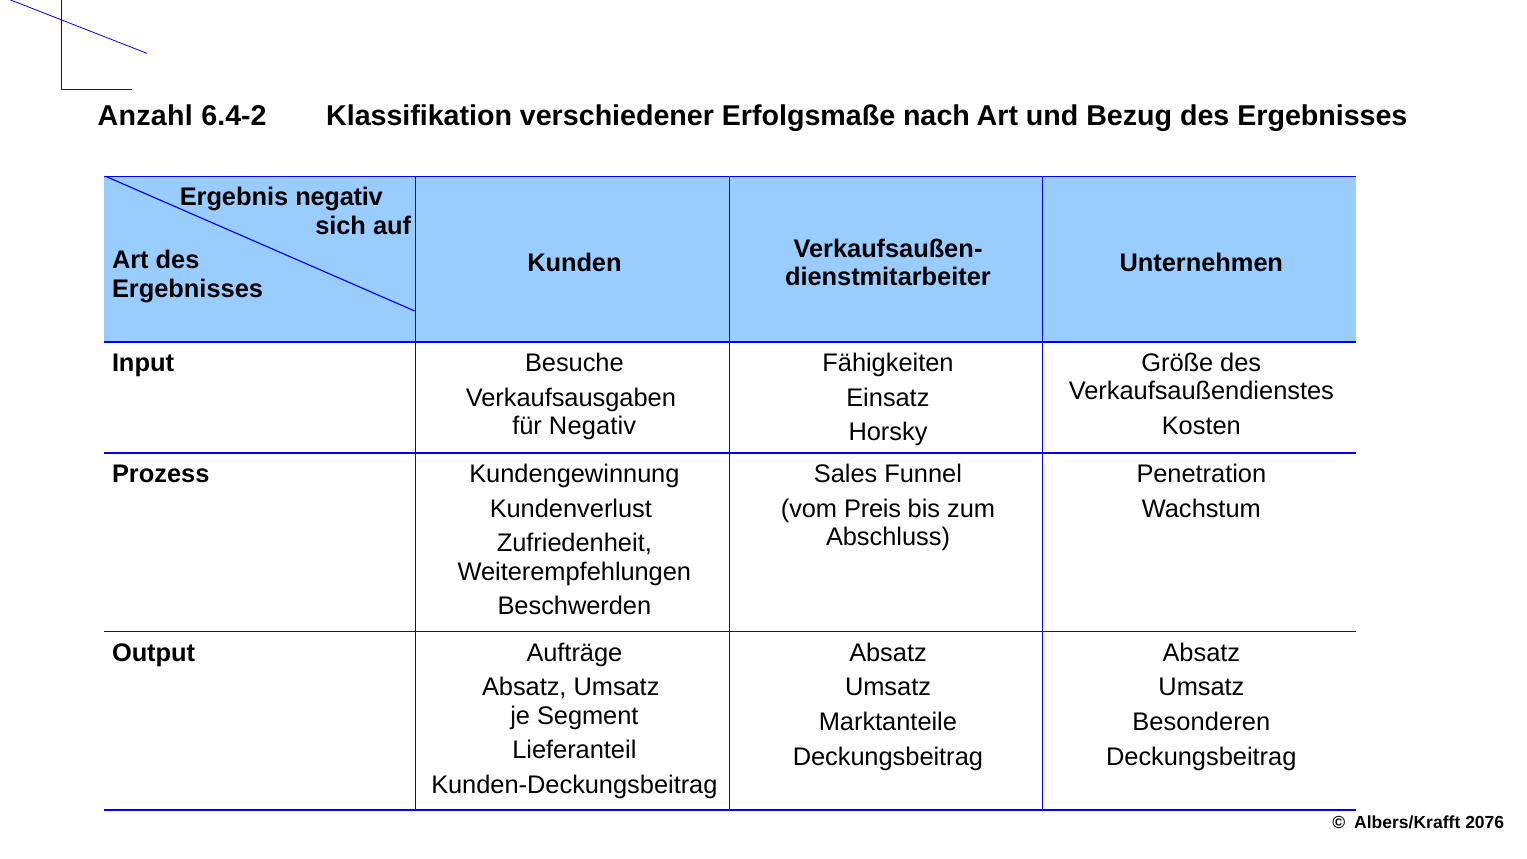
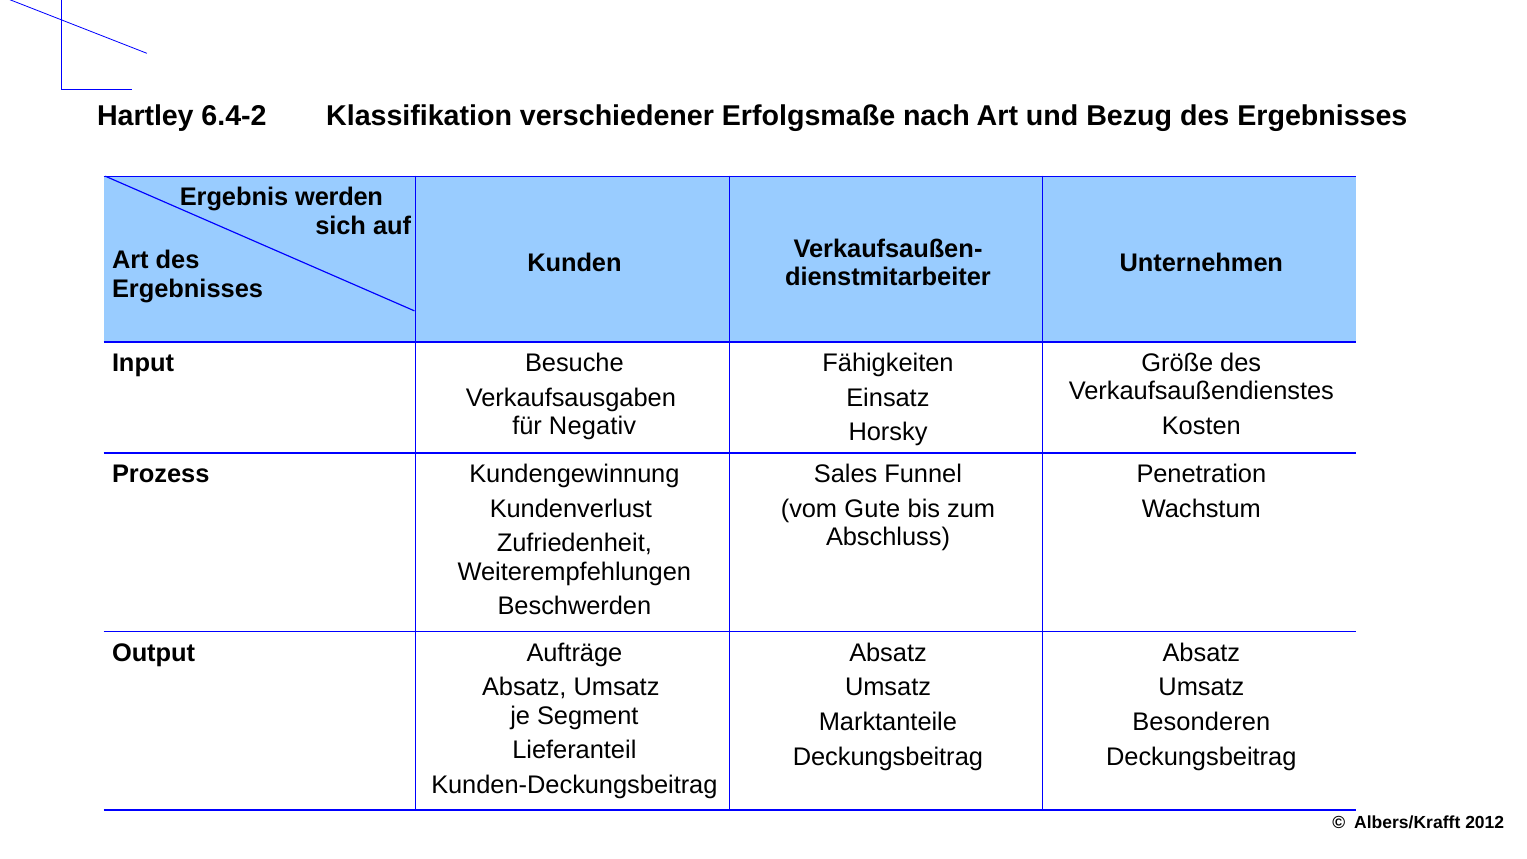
Anzahl: Anzahl -> Hartley (145, 116)
Ergebnis negativ: negativ -> werden (339, 197)
Preis: Preis -> Gute (872, 509)
2076: 2076 -> 2012 (1485, 822)
